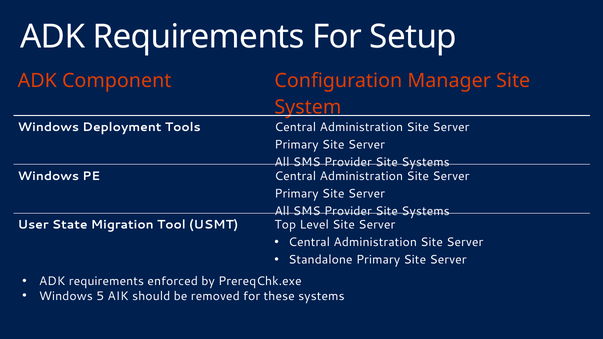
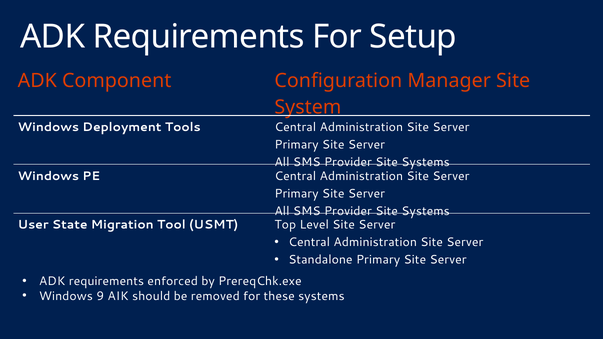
5: 5 -> 9 (100, 296)
